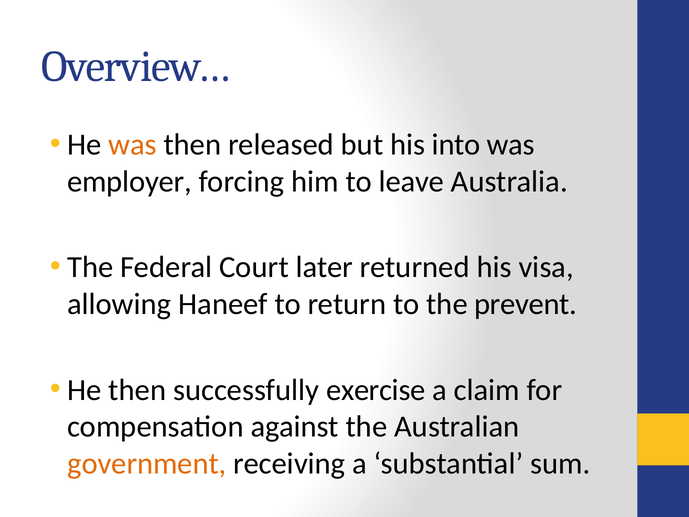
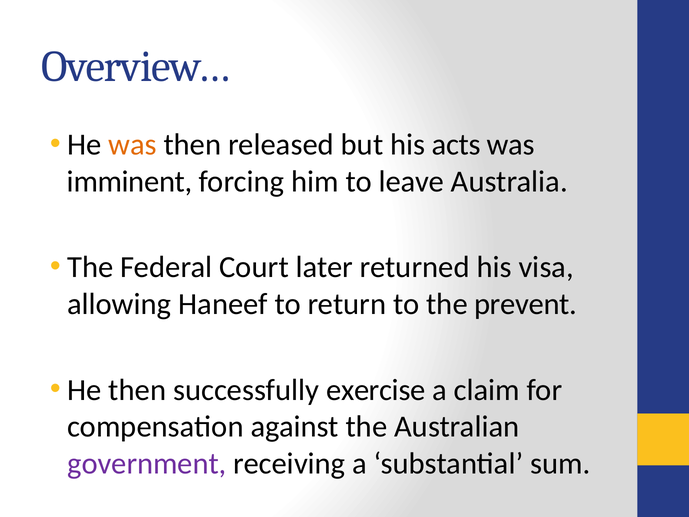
into: into -> acts (456, 145)
employer: employer -> imminent (130, 181)
government colour: orange -> purple (147, 463)
